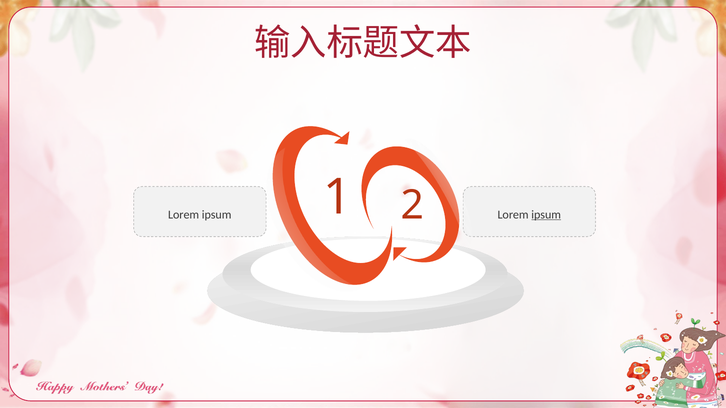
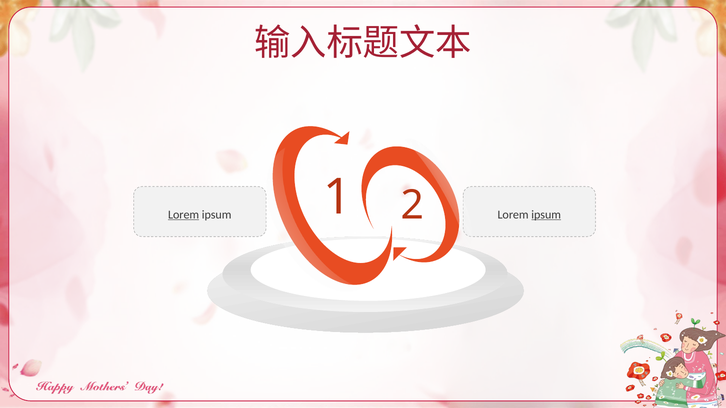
Lorem underline: none -> present (184, 215)
